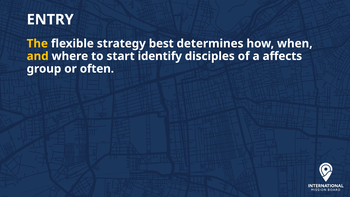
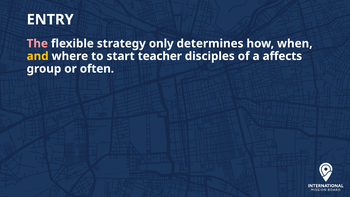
The colour: yellow -> pink (37, 44)
best: best -> only (161, 44)
identify: identify -> teacher (160, 56)
